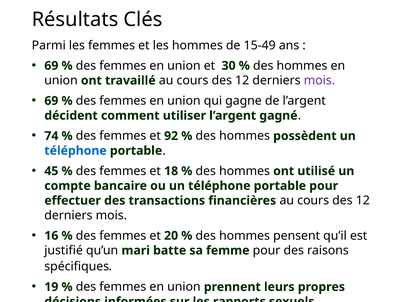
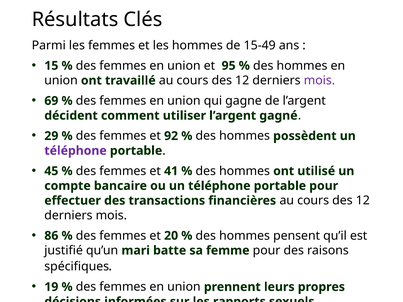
69: 69 -> 15 (51, 66)
30: 30 -> 95 (229, 66)
74: 74 -> 29 (51, 136)
téléphone colour: blue -> purple (76, 151)
18: 18 -> 41 (171, 171)
16: 16 -> 86 (51, 236)
